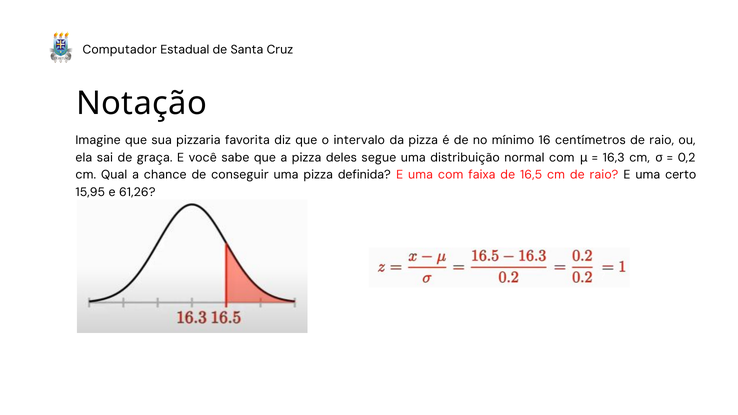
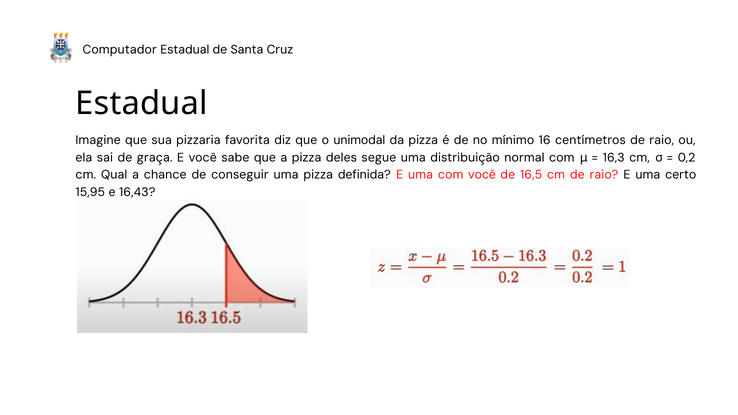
Notação: Notação -> Estadual (142, 103)
intervalo: intervalo -> unimodal (359, 140)
com faixa: faixa -> você (482, 175)
61,26: 61,26 -> 16,43 (137, 192)
